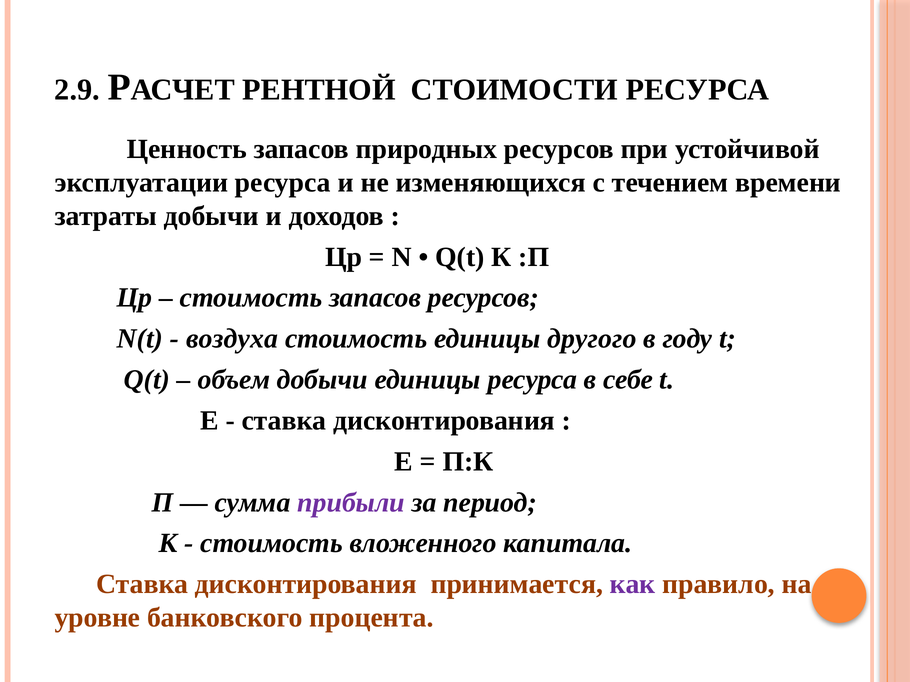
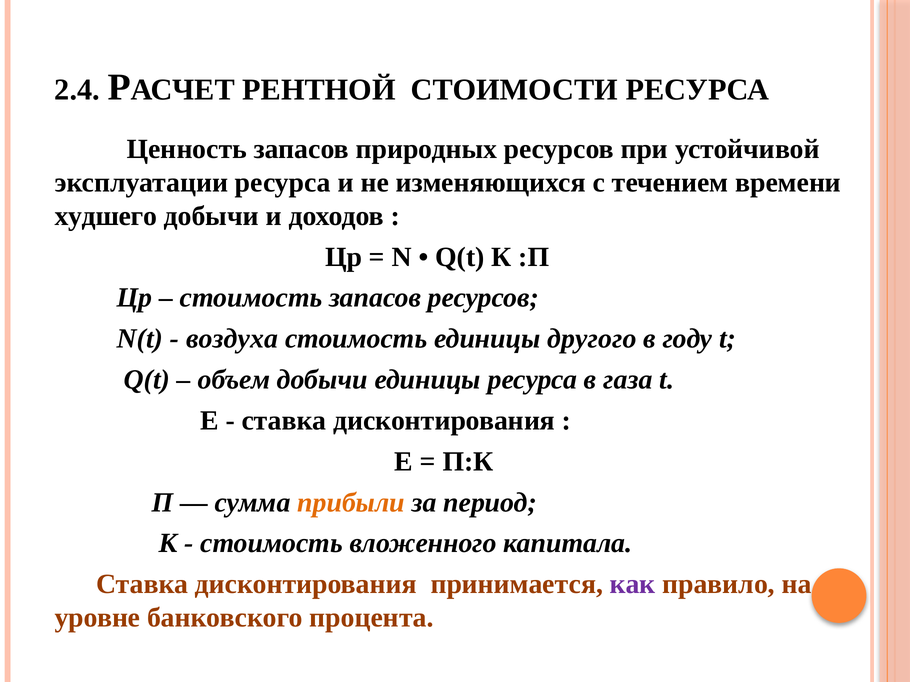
2.9: 2.9 -> 2.4 (77, 90)
затраты: затраты -> худшего (106, 216)
себе: себе -> газа (628, 380)
прибыли colour: purple -> orange (351, 503)
